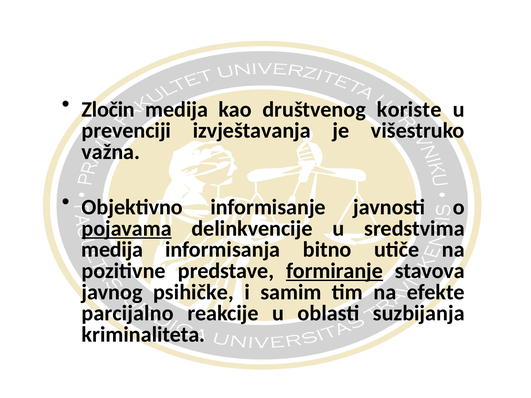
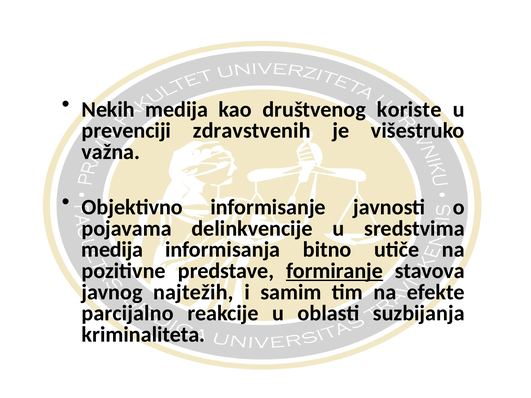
Zločin: Zločin -> Nekih (108, 110)
izvještavanja: izvještavanja -> zdravstvenih (252, 131)
pojavama underline: present -> none (127, 229)
psihičke: psihičke -> najtežih (193, 292)
